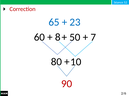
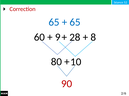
23: 23 -> 65 (75, 22)
8: 8 -> 9 (58, 37)
50: 50 -> 28 (75, 38)
7: 7 -> 8 (93, 38)
